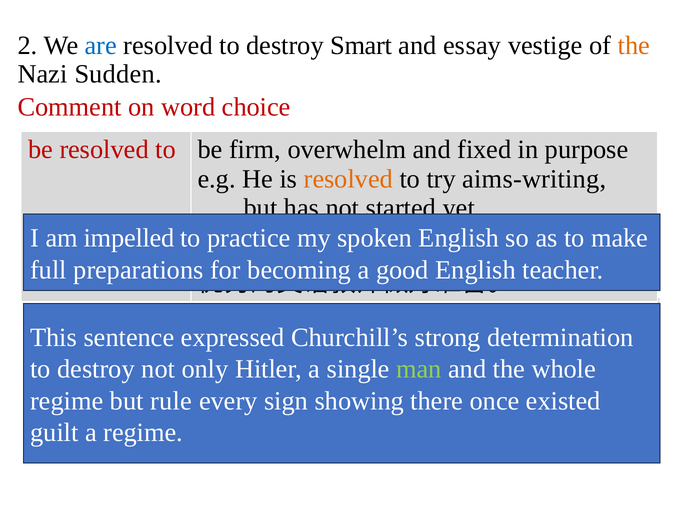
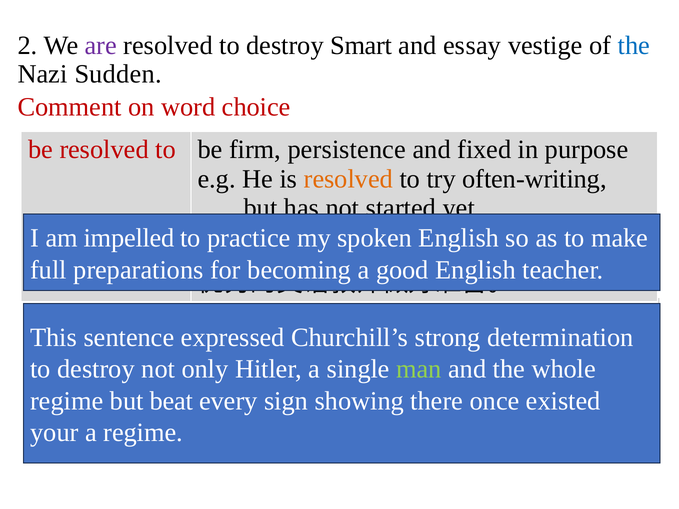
are colour: blue -> purple (101, 45)
the colour: orange -> blue (634, 45)
overwhelm: overwhelm -> persistence (347, 150)
aims-writing: aims-writing -> often-writing (535, 179)
rule: rule -> beat (171, 401)
guilt: guilt -> your (54, 433)
